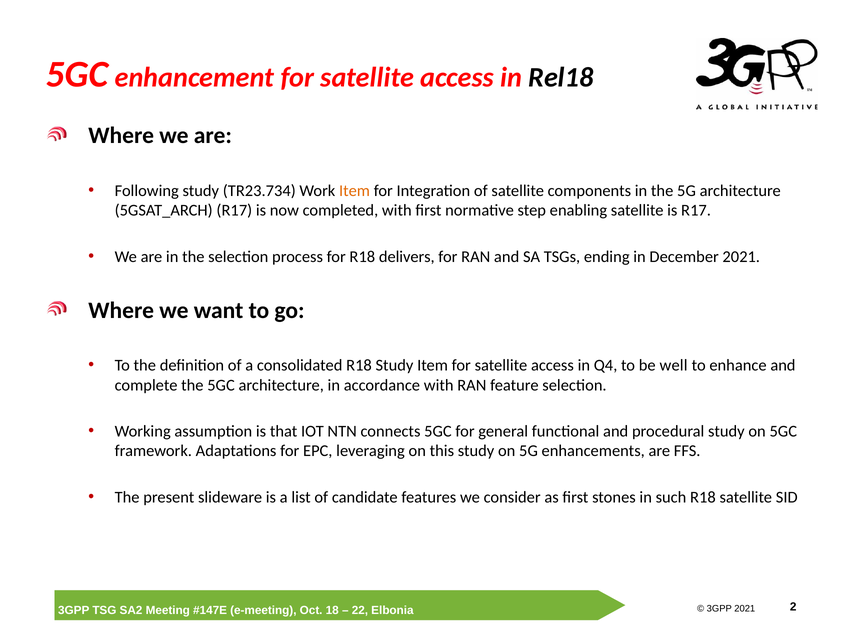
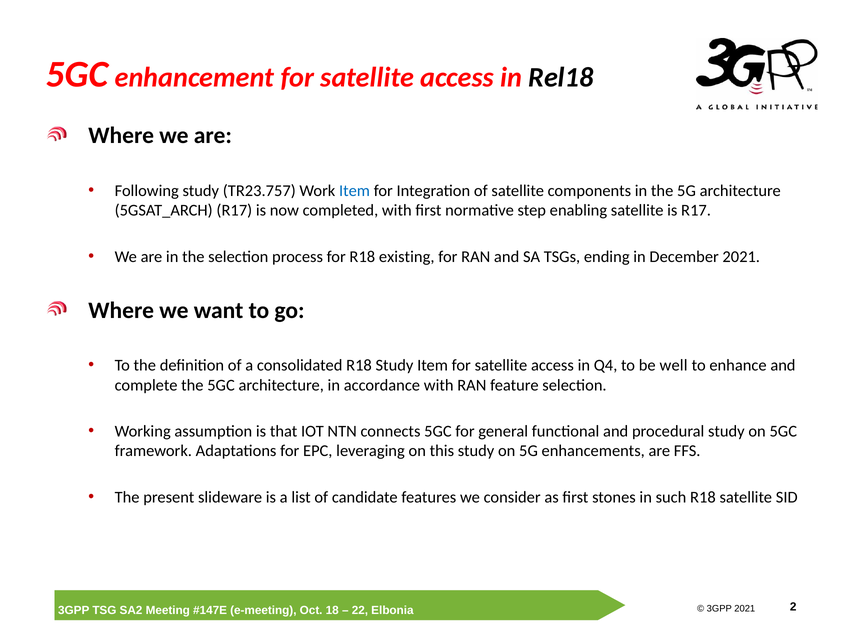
TR23.734: TR23.734 -> TR23.757 (259, 191)
Item colour: orange -> blue (355, 191)
delivers: delivers -> existing (407, 256)
